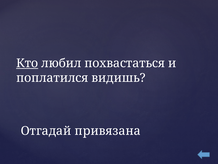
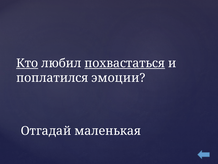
похвастаться underline: none -> present (125, 63)
видишь: видишь -> эмоции (118, 78)
привязана: привязана -> маленькая (108, 131)
